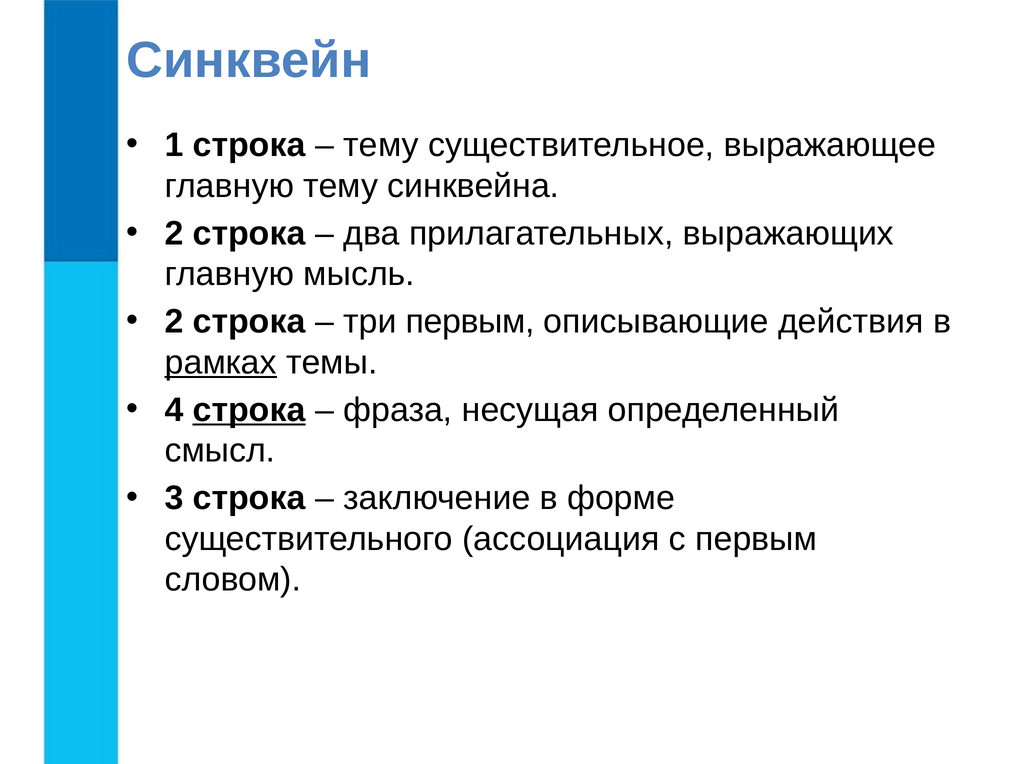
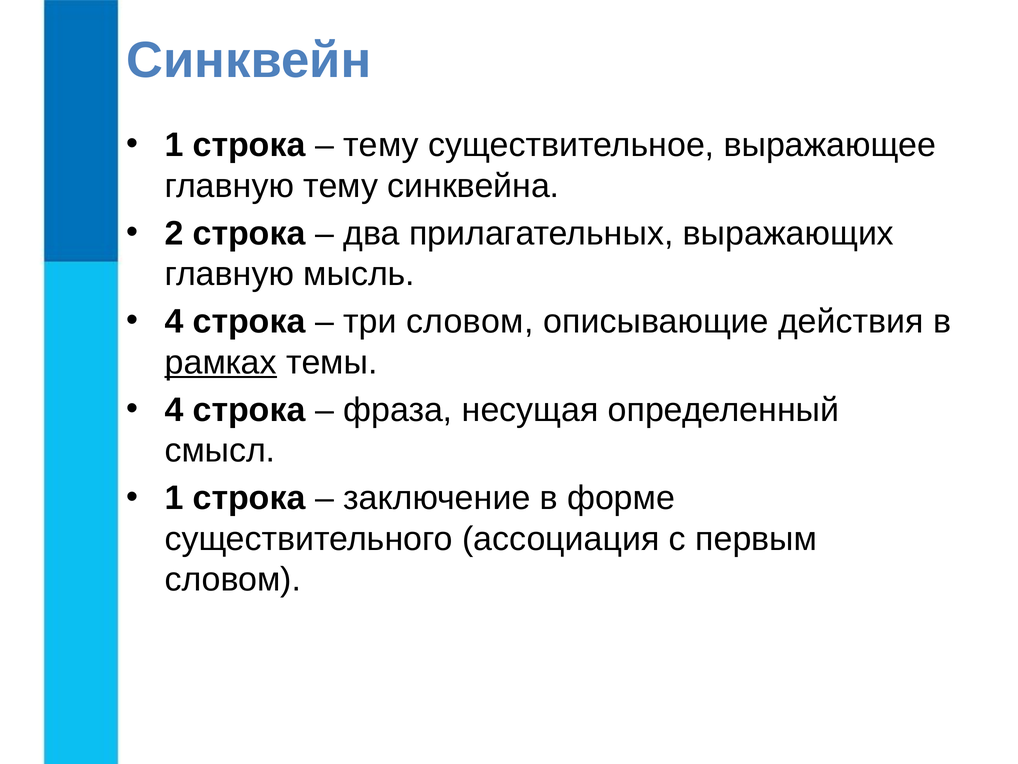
2: 2 -> 4 (174, 321)
три первым: первым -> словом (470, 321)
строка underline: present -> none (249, 410)
3: 3 -> 1 (174, 498)
